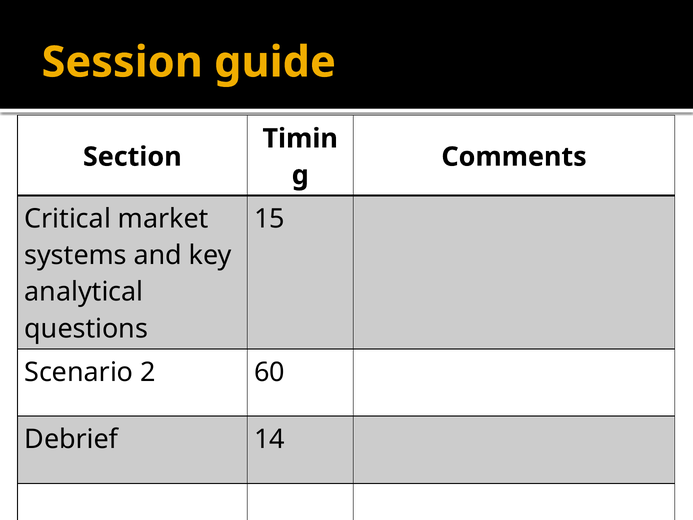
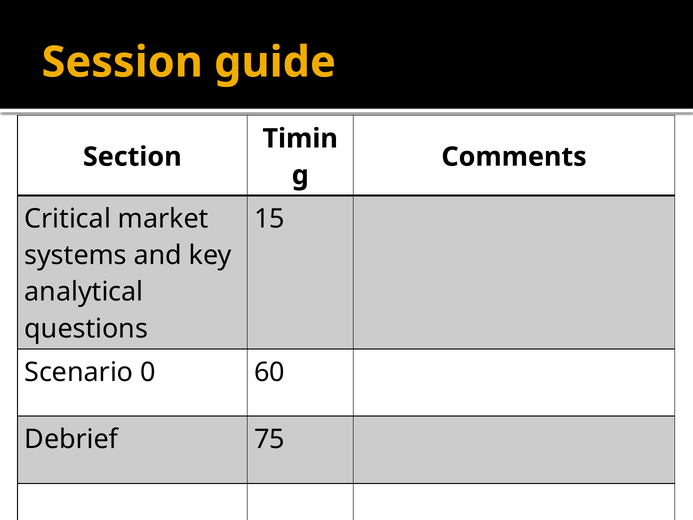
2: 2 -> 0 (148, 372)
14: 14 -> 75 (269, 439)
